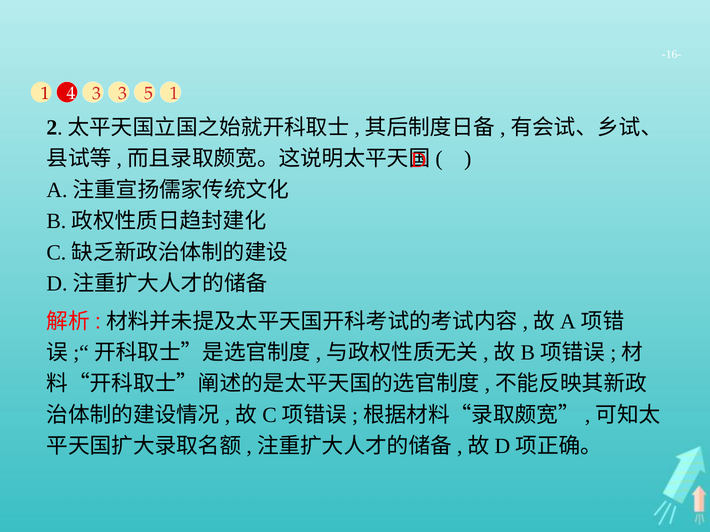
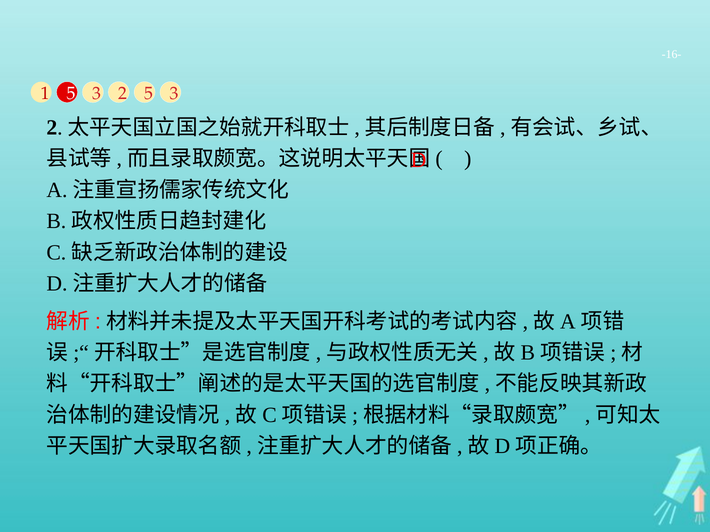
1 4: 4 -> 5 (71, 93)
3 3: 3 -> 2 (123, 93)
1: 1 -> 3 (174, 93)
